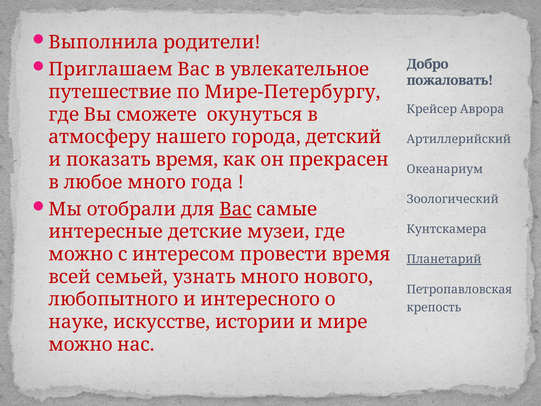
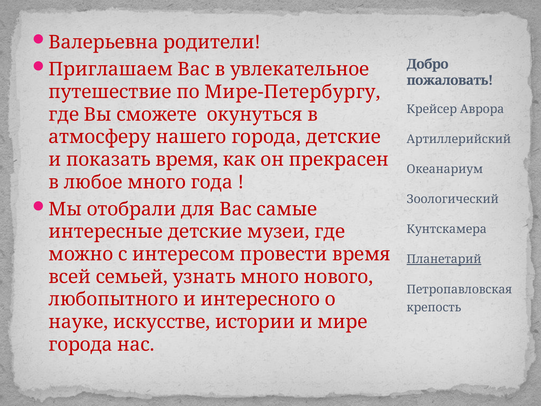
Выполнила: Выполнила -> Валерьевна (104, 42)
города детский: детский -> детские (343, 137)
Вас underline: present -> none (236, 209)
можно: можно -> города (81, 344)
